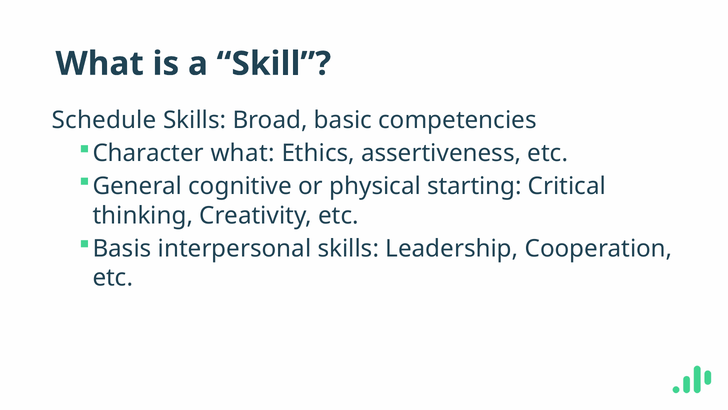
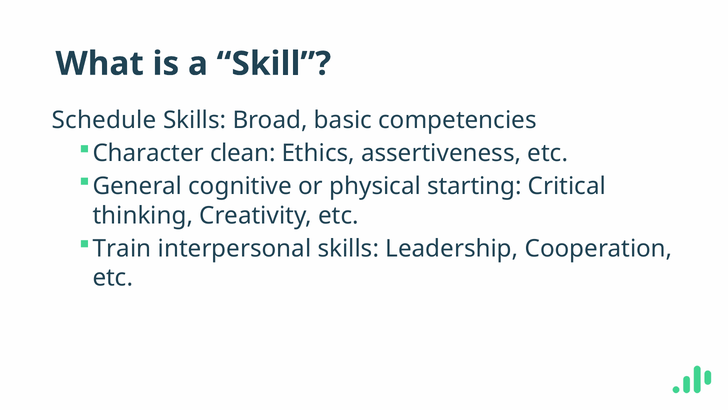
Character what: what -> clean (243, 153)
Basis: Basis -> Train (122, 248)
